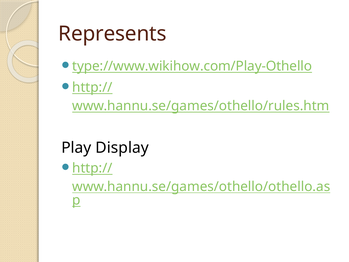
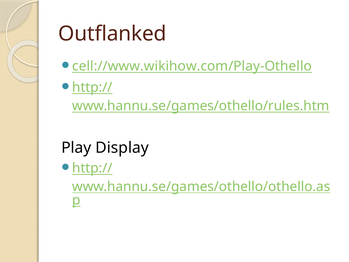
Represents: Represents -> Outflanked (112, 34)
type://www.wikihow.com/Play-Othello: type://www.wikihow.com/Play-Othello -> cell://www.wikihow.com/Play-Othello (192, 66)
